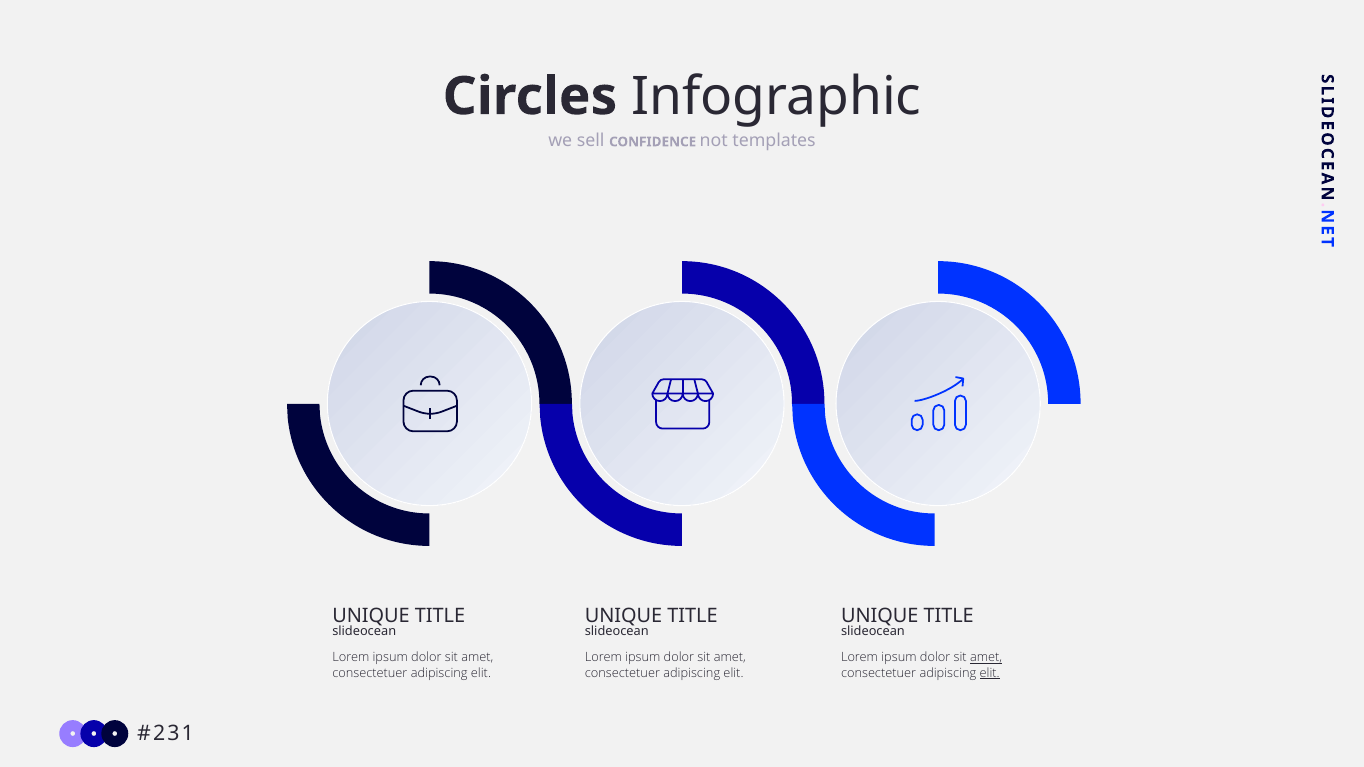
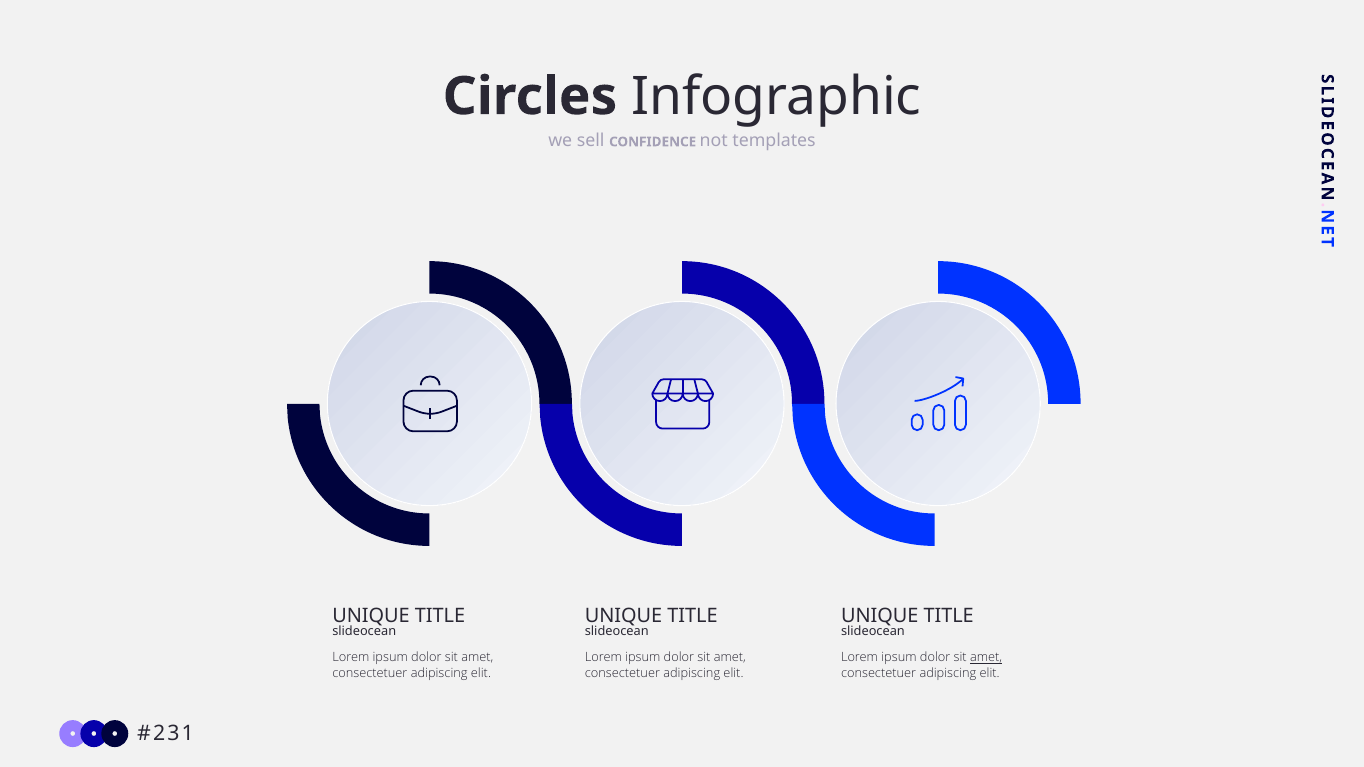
elit underline: present -> none (990, 673)
